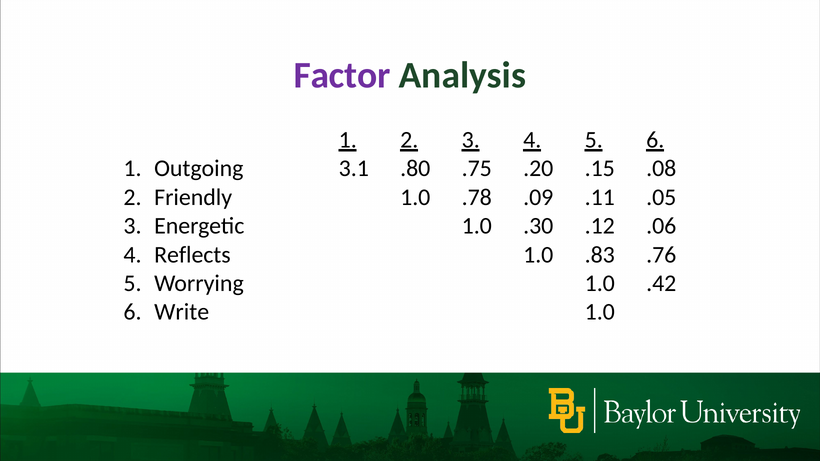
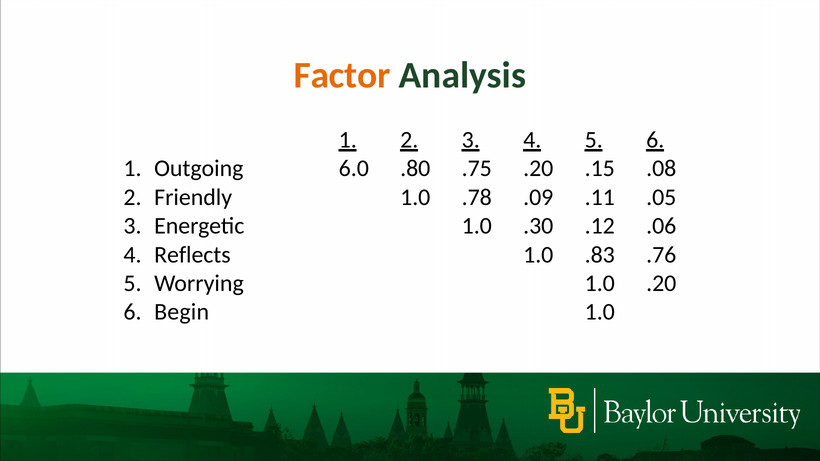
Factor colour: purple -> orange (342, 75)
3.1: 3.1 -> 6.0 (354, 169)
1.0 .42: .42 -> .20 (661, 284)
Write: Write -> Begin (182, 312)
